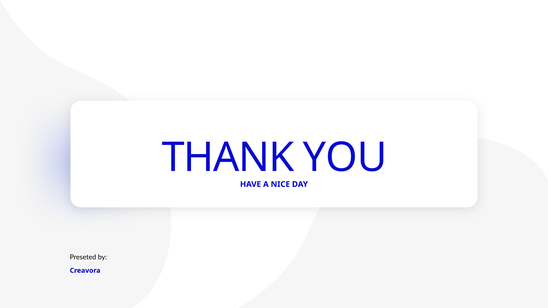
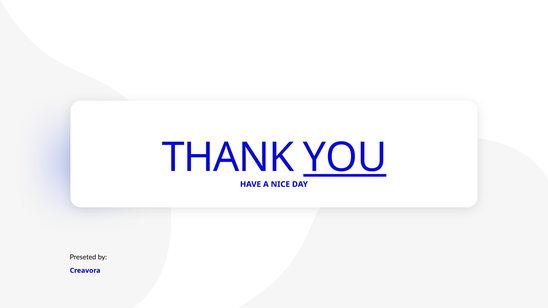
YOU underline: none -> present (345, 158)
